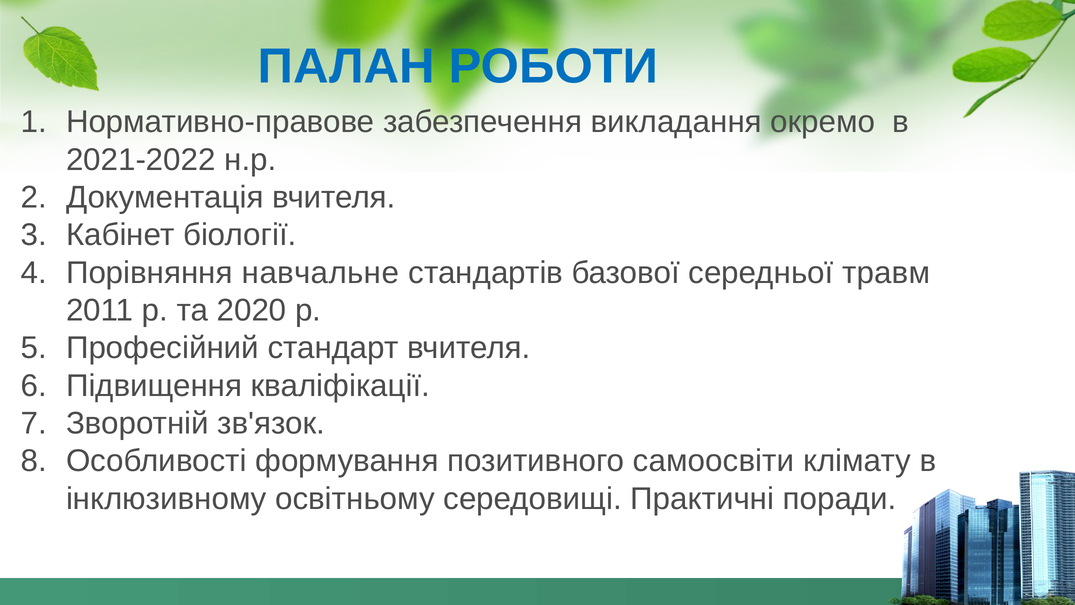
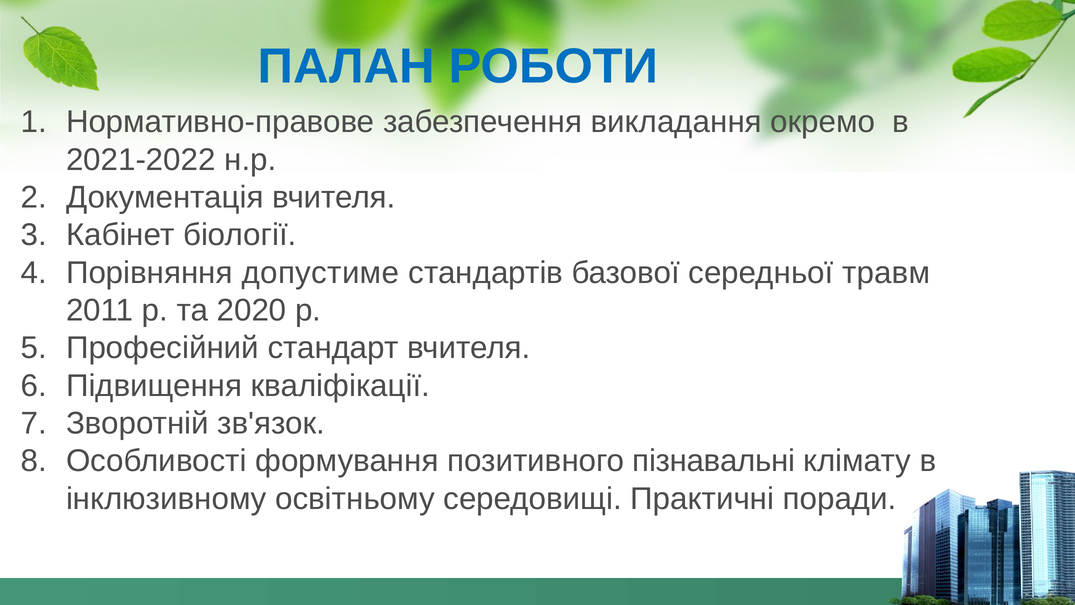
навчальне: навчальне -> допустиме (320, 273)
самоосвіти: самоосвіти -> пізнавальні (714, 461)
